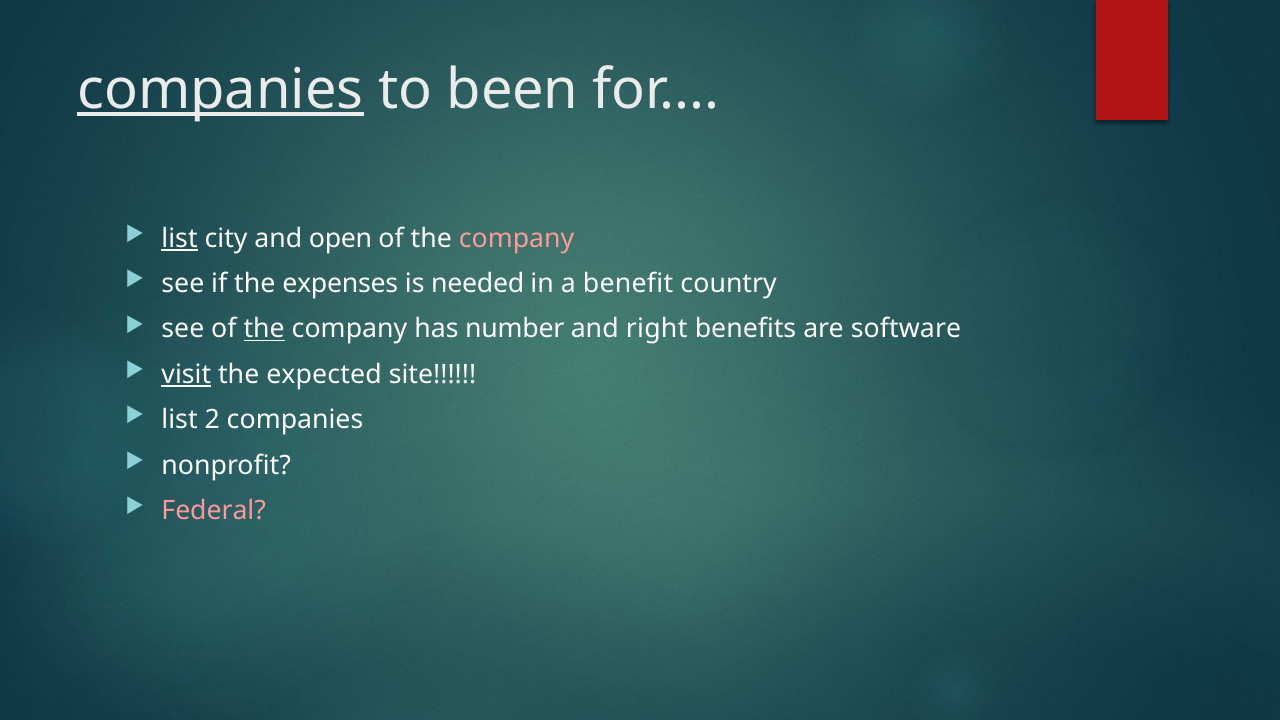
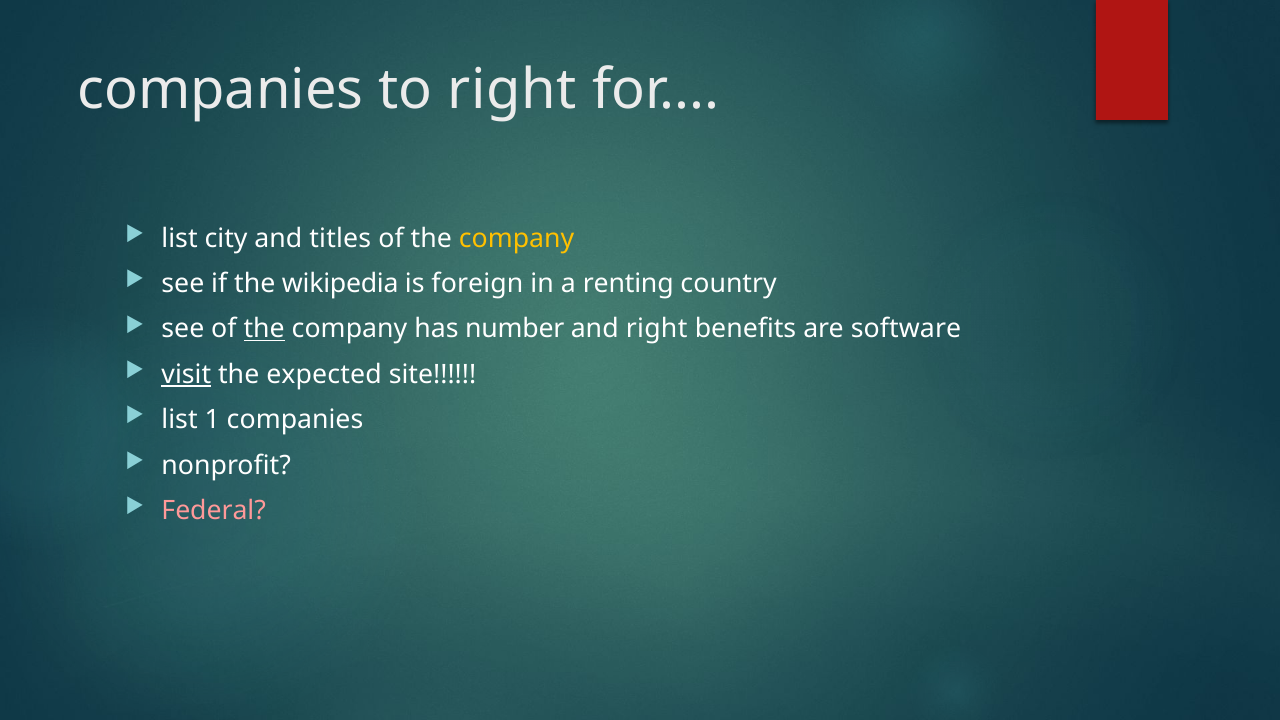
companies underline: present -> none (221, 90)
to been: been -> right (512, 90)
list underline: present -> none (180, 238)
open: open -> titles (340, 238)
company colour: pink -> yellow (517, 238)
expenses: expenses -> wikipedia (340, 284)
needed: needed -> foreign (477, 284)
benefit: benefit -> renting (628, 284)
2: 2 -> 1 (212, 420)
